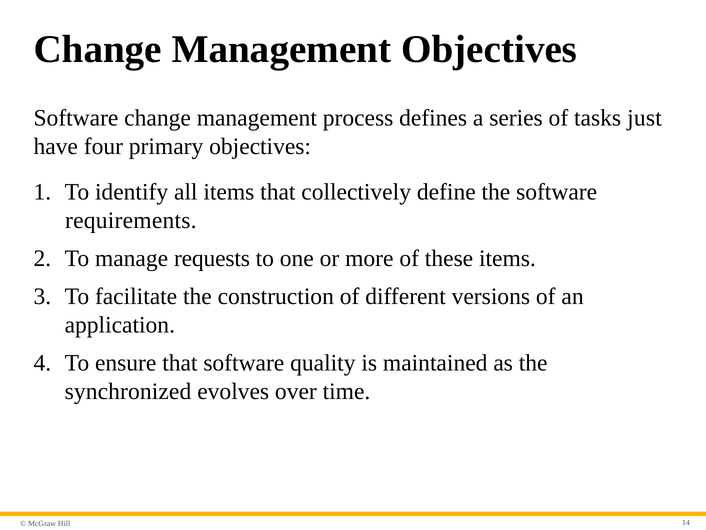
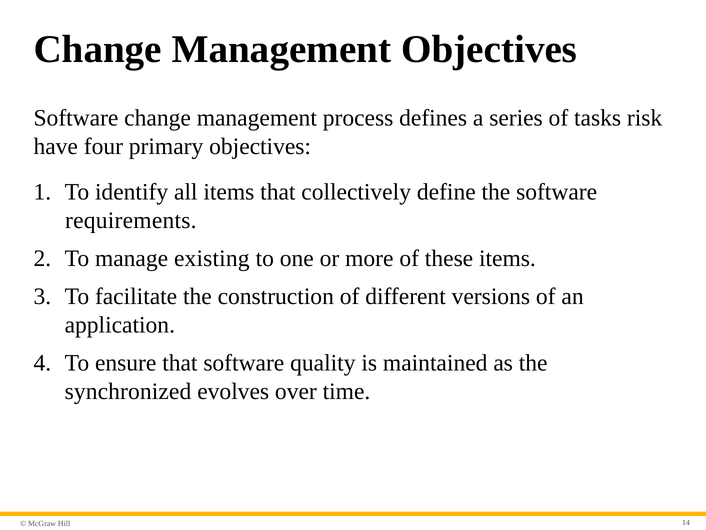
just: just -> risk (645, 118)
requests: requests -> existing (212, 258)
